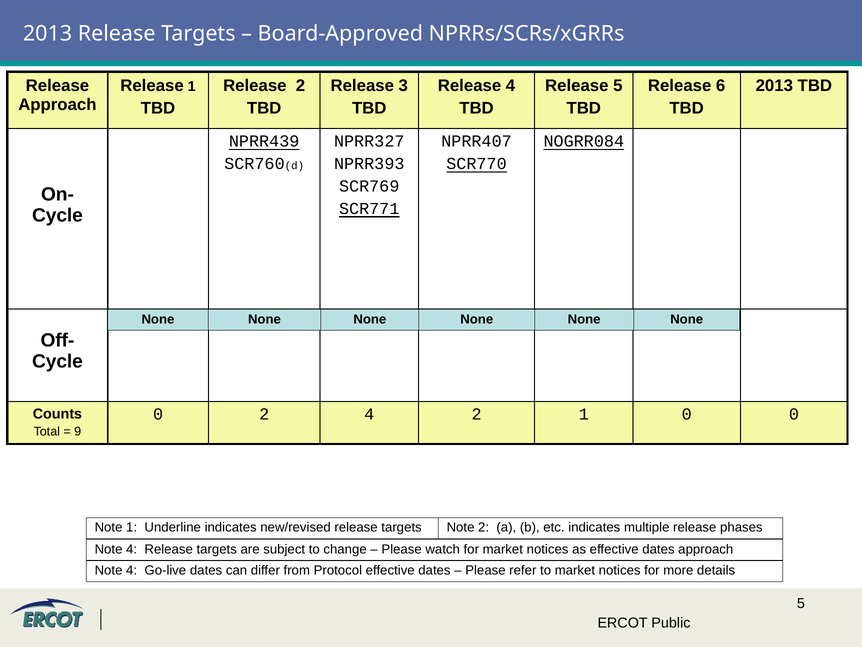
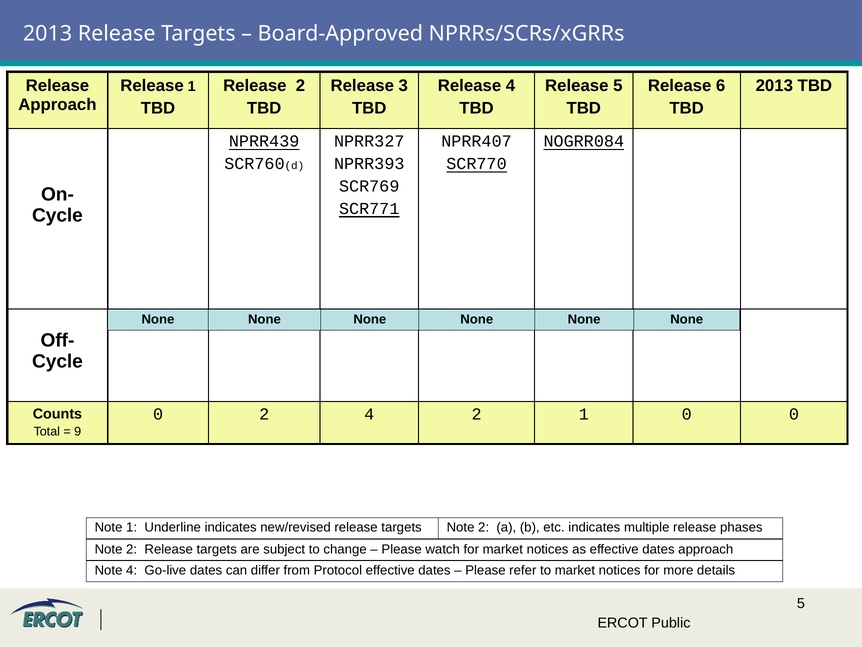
4: 4 -> 2 (132, 549)
